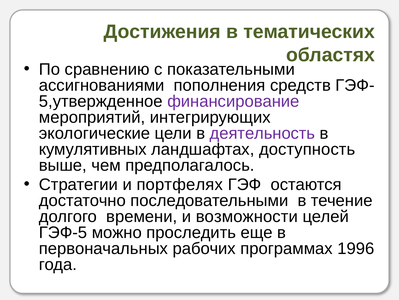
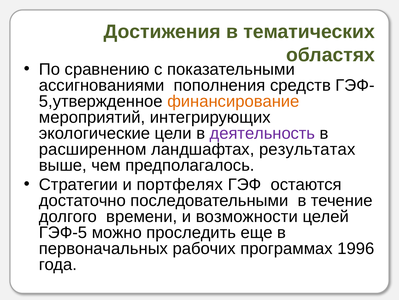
финансирование colour: purple -> orange (233, 101)
кумулятивных: кумулятивных -> расширенном (93, 149)
доступность: доступность -> результатах (307, 149)
